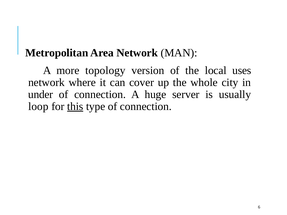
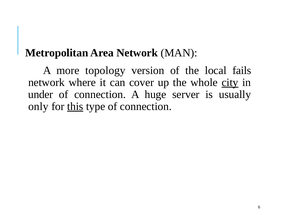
uses: uses -> fails (242, 70)
city underline: none -> present (230, 82)
loop: loop -> only (38, 107)
